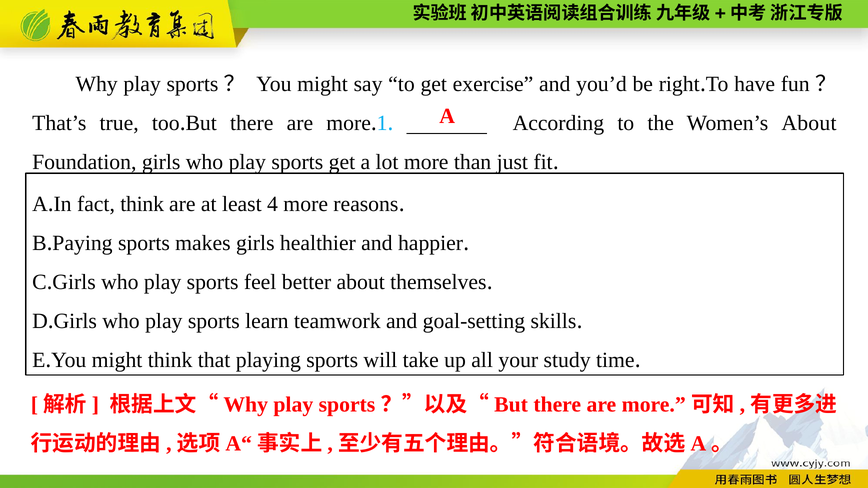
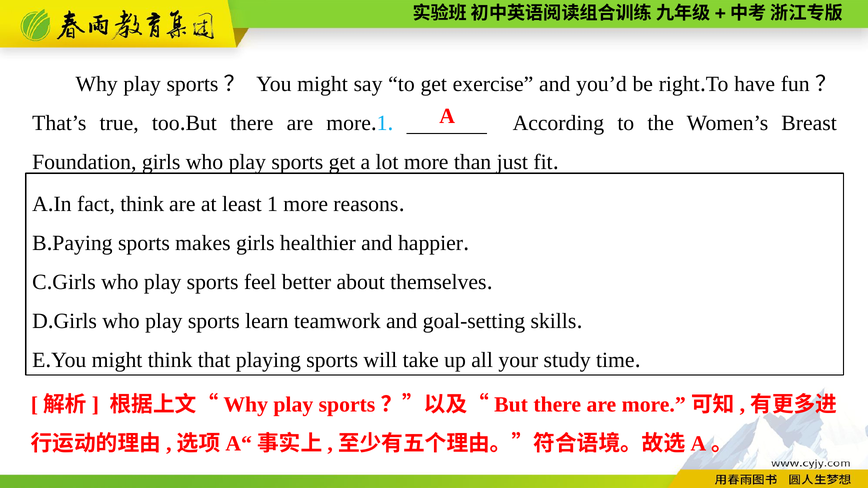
Women’s About: About -> Breast (809, 123)
least 4: 4 -> 1 (273, 204)
